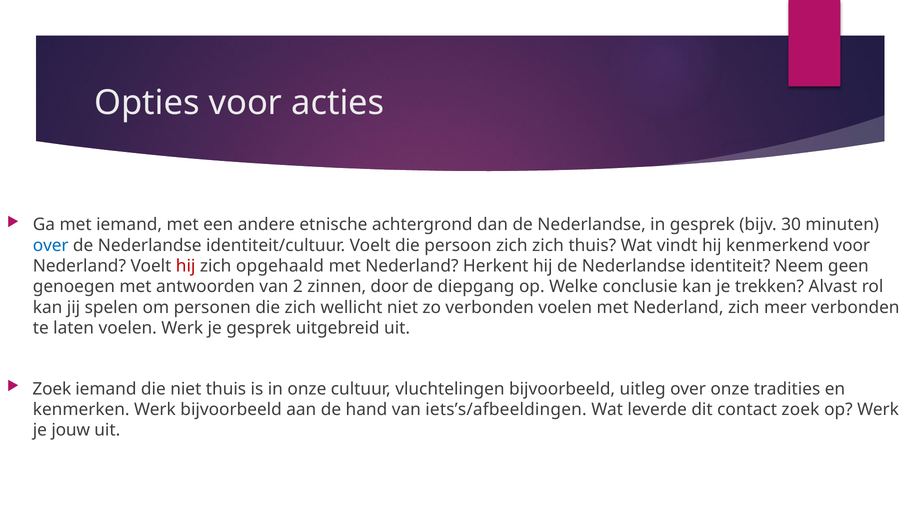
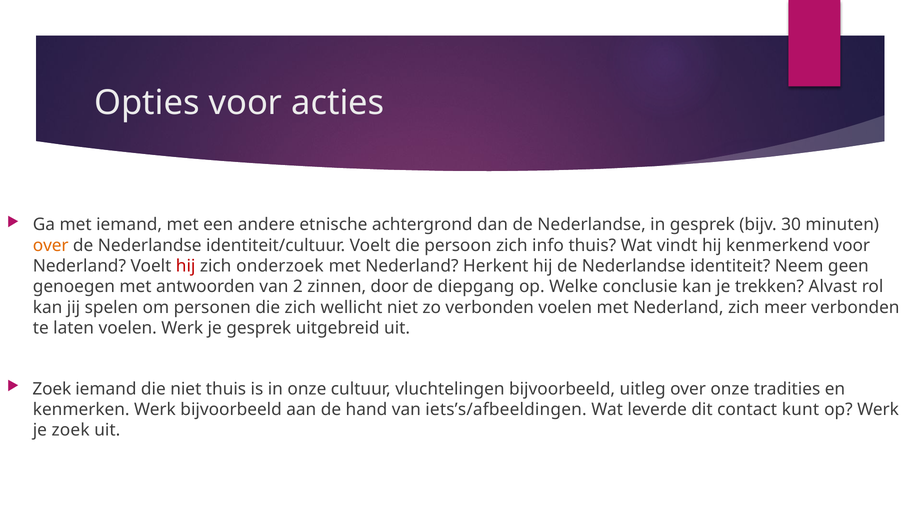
over colour: blue -> orange (51, 245)
zich zich: zich -> info (548, 245)
opgehaald: opgehaald -> onderzoek (280, 266)
contact zoek: zoek -> kunt (800, 410)
je jouw: jouw -> zoek (71, 430)
